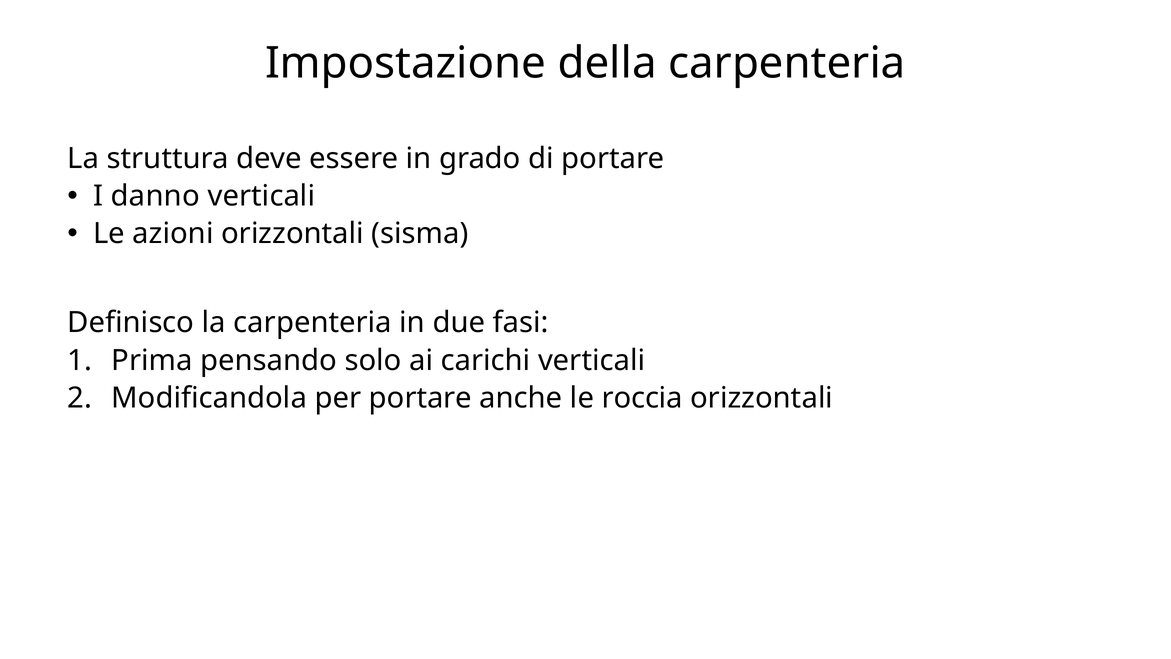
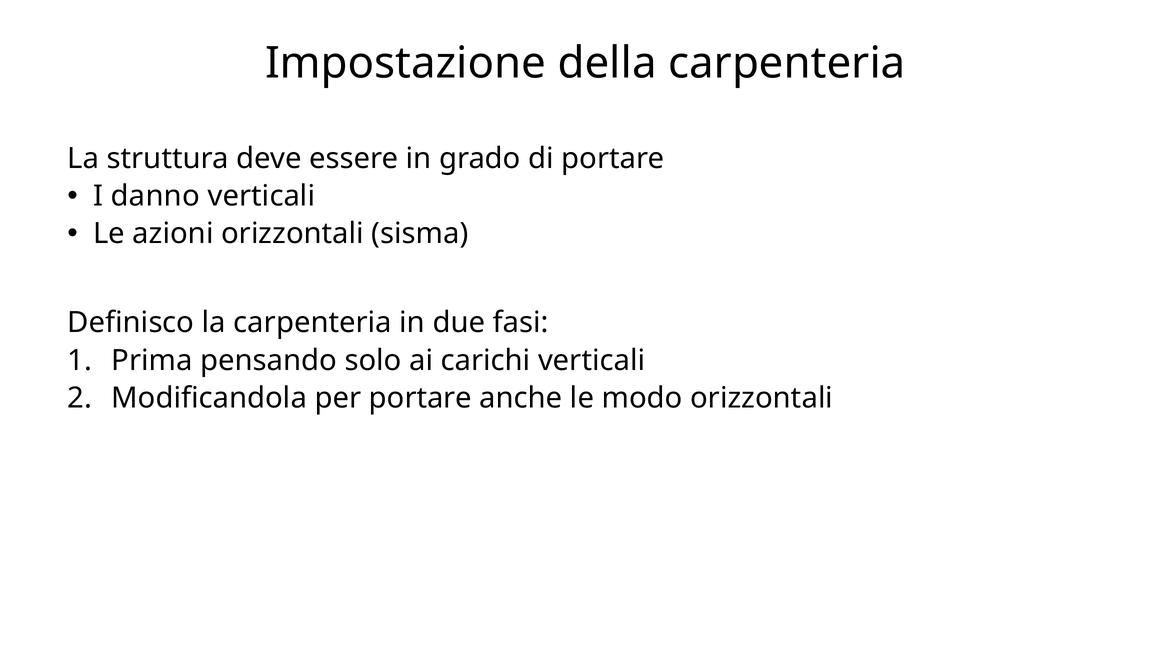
roccia: roccia -> modo (642, 398)
